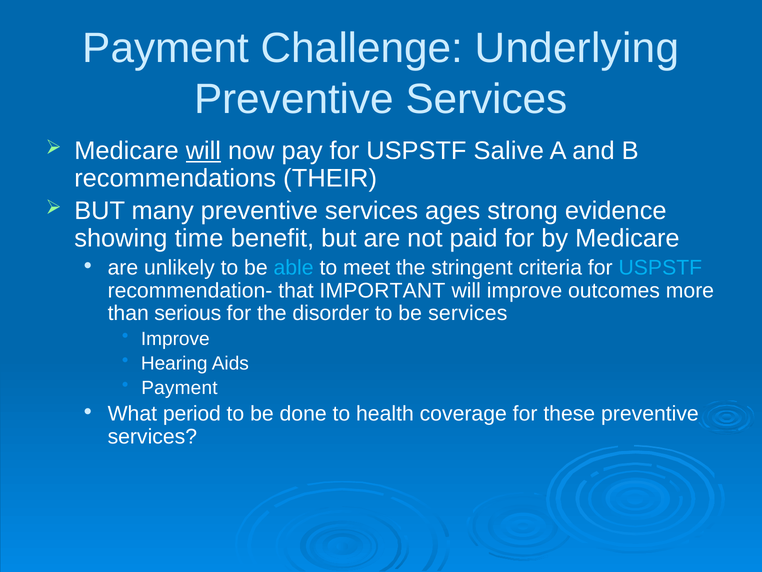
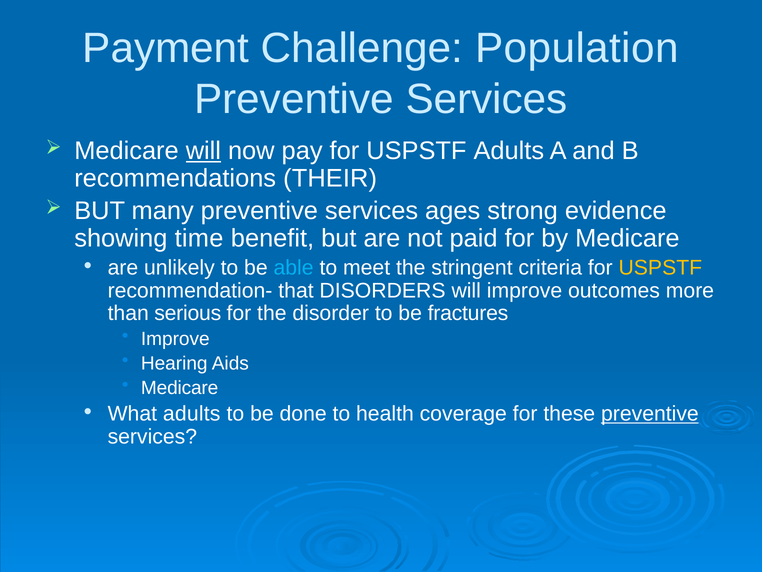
Underlying: Underlying -> Population (577, 48)
USPSTF Salive: Salive -> Adults (509, 151)
USPSTF colour: light blue -> yellow (660, 267)
IMPORTANT: IMPORTANT -> DISORDERS (382, 290)
be services: services -> fractures (468, 313)
Payment: Payment -> Medicare (180, 387)
What period: period -> adults (192, 413)
preventive underline: none -> present (650, 413)
